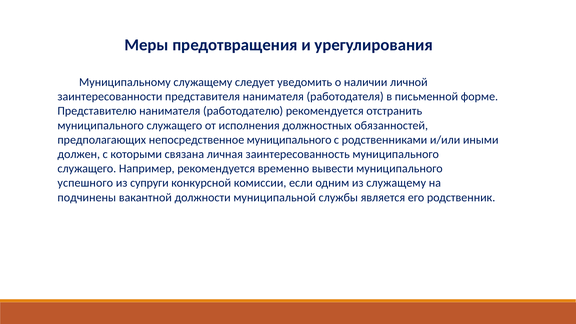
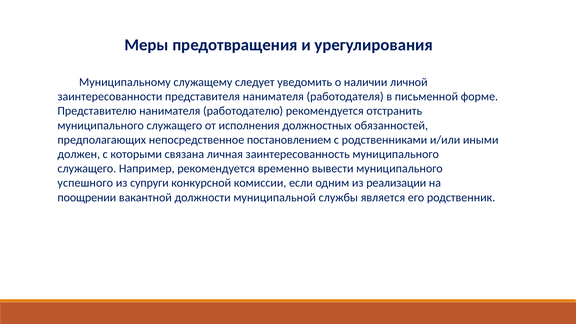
непосредственное муниципального: муниципального -> постановлением (289, 140)
из служащему: служащему -> реализации (396, 183)
подчинены: подчинены -> поощрении (87, 197)
